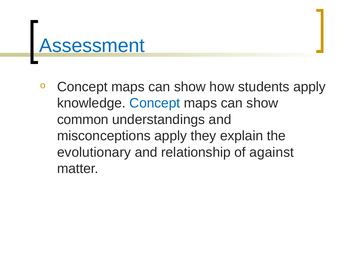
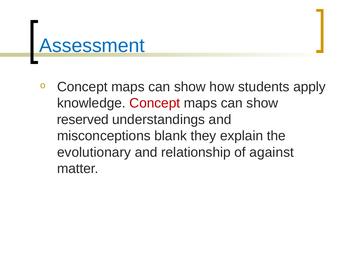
Concept colour: blue -> red (155, 103)
common: common -> reserved (83, 119)
misconceptions apply: apply -> blank (171, 136)
